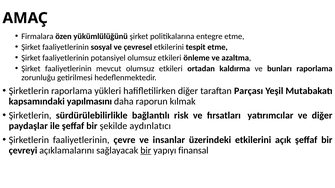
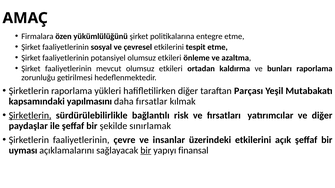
raporun: raporun -> fırsatlar (152, 102)
Şirketlerin underline: none -> present (30, 116)
aydınlatıcı: aydınlatıcı -> sınırlamak (150, 126)
çevreyi: çevreyi -> uyması (23, 151)
